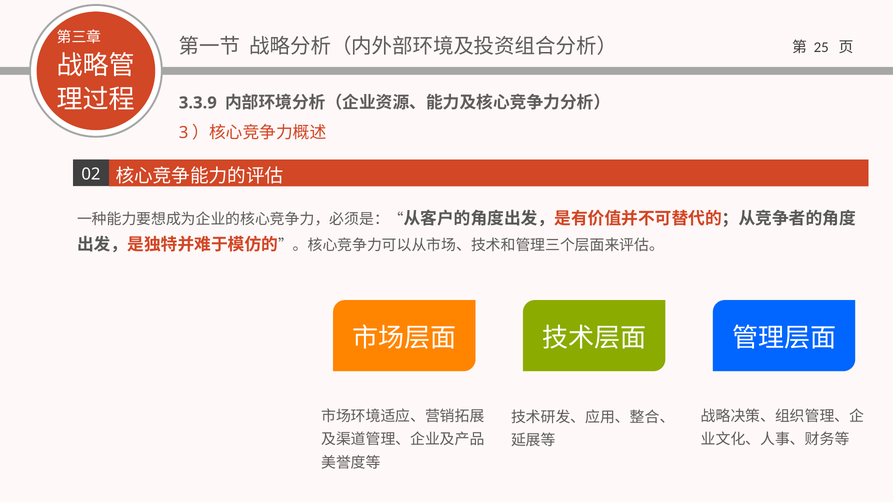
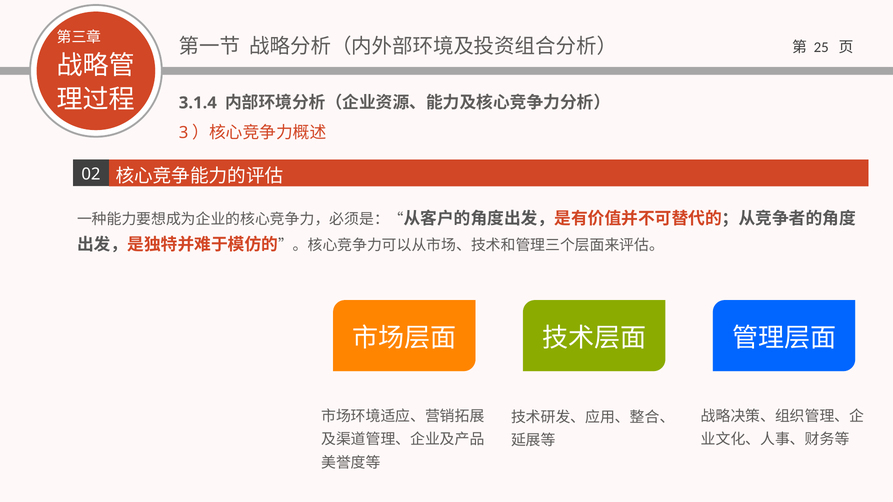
3.3.9: 3.3.9 -> 3.1.4 (198, 103)
